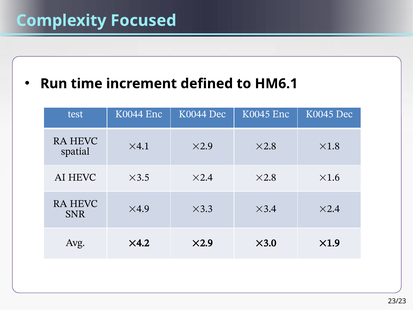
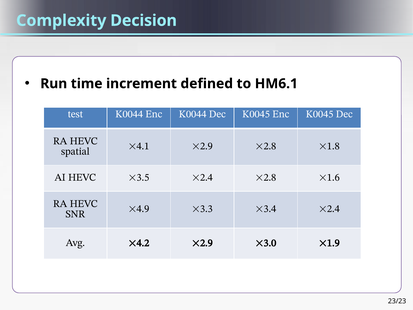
Focused: Focused -> Decision (144, 21)
